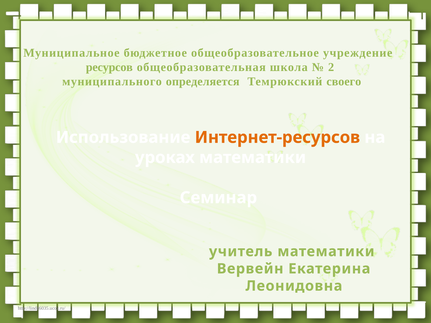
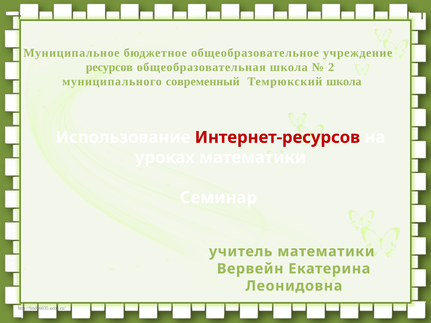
определяется: определяется -> современный (203, 82)
Темрюкский своего: своего -> школа (344, 82)
Интернет-ресурсов colour: orange -> red (277, 137)
